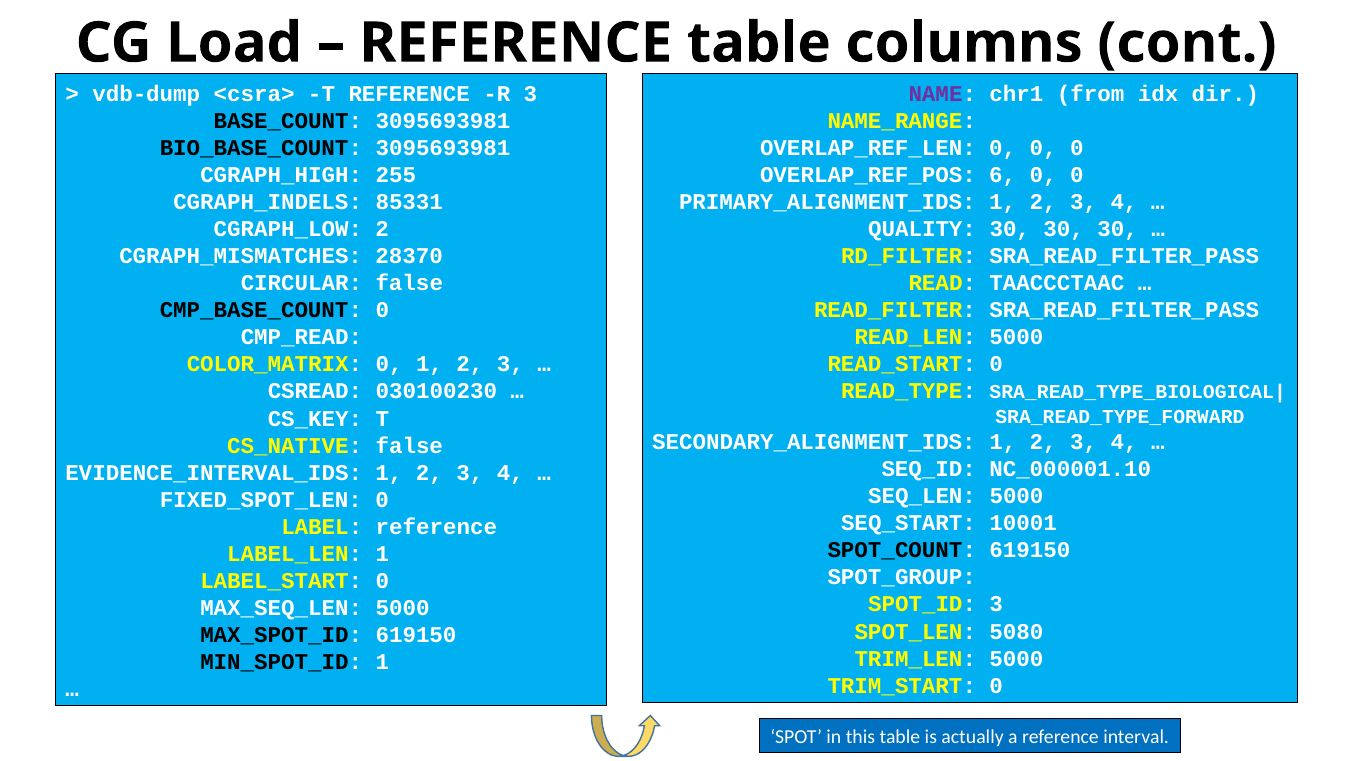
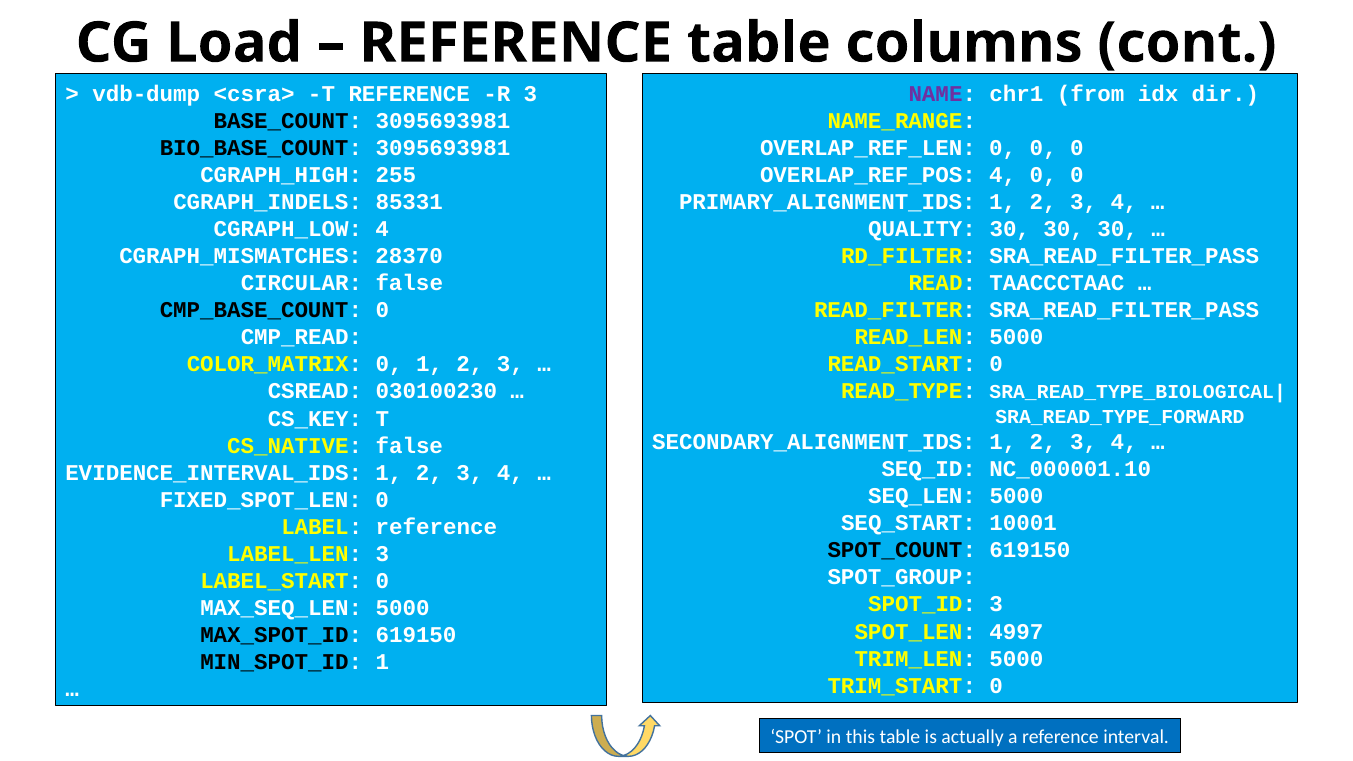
OVERLAP_REF_POS 6: 6 -> 4 (1003, 175)
CGRAPH_LOW 2: 2 -> 4 (382, 229)
LABEL_LEN 1: 1 -> 3 (382, 554)
5080: 5080 -> 4997 (1016, 632)
